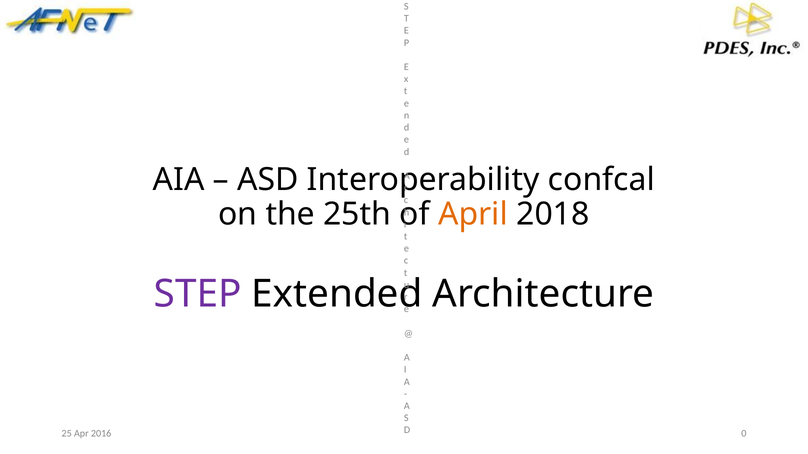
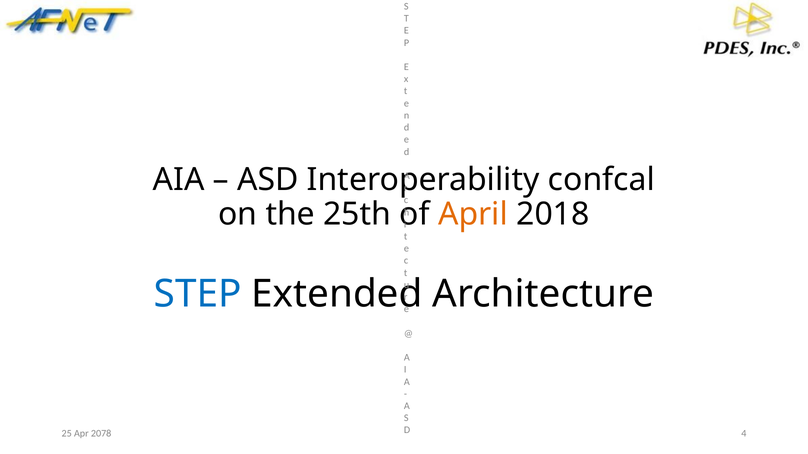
STEP colour: purple -> blue (198, 294)
0: 0 -> 4 (744, 434)
2016: 2016 -> 2078 (101, 434)
